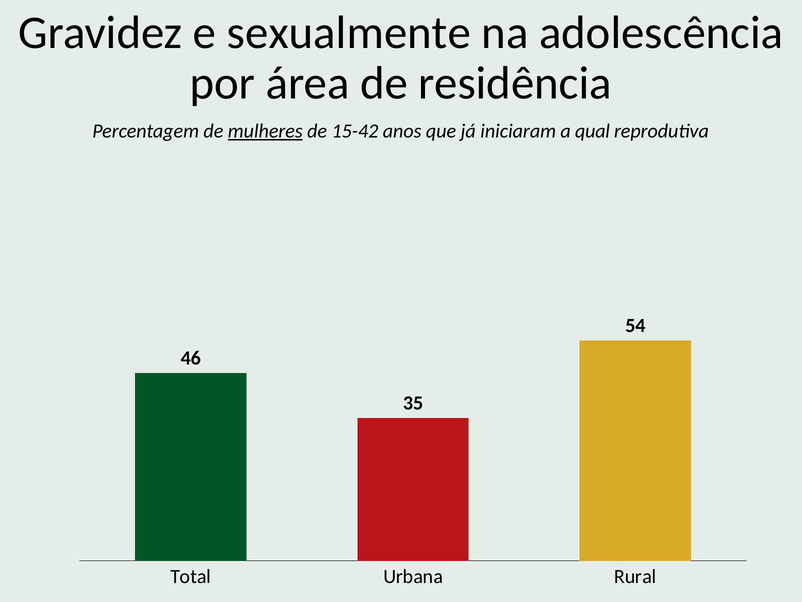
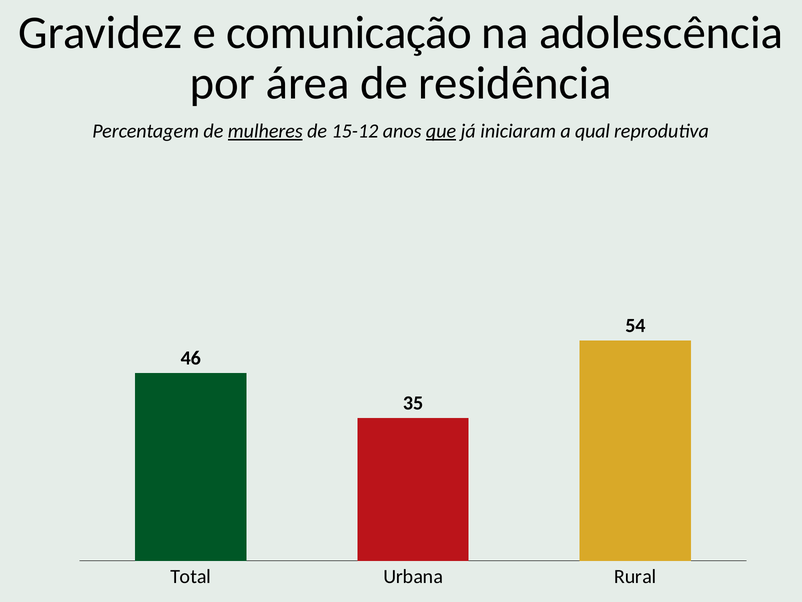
sexualmente: sexualmente -> comunicação (349, 33)
15-42: 15-42 -> 15-12 (355, 131)
que underline: none -> present (441, 131)
